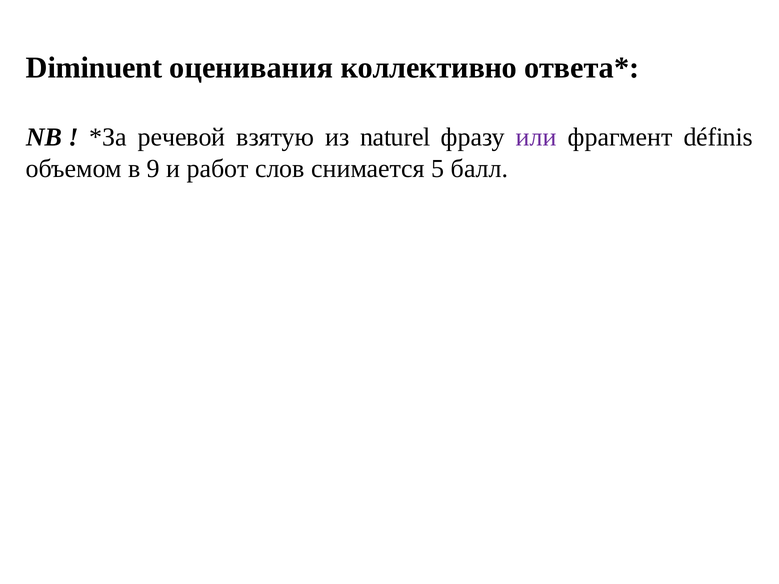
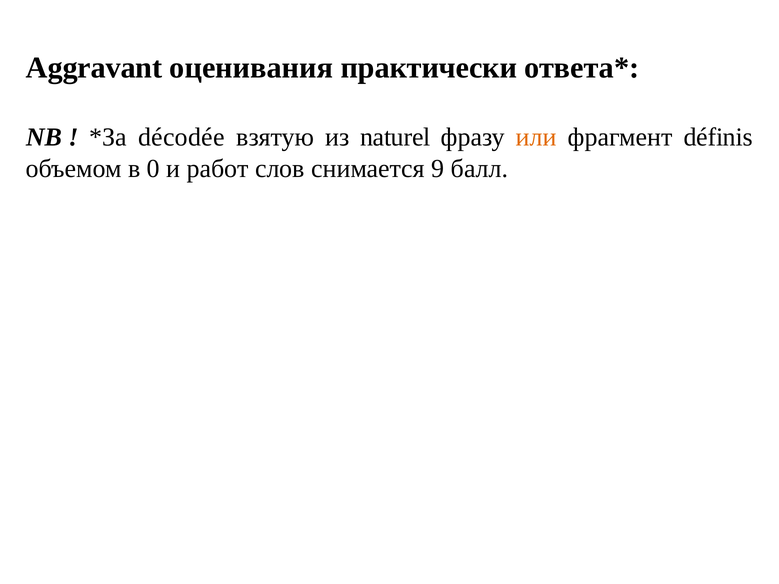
Diminuent: Diminuent -> Aggravant (94, 68)
коллективно: коллективно -> практически (429, 68)
речевой: речевой -> décodée (181, 137)
или colour: purple -> orange (536, 137)
9: 9 -> 0 (153, 169)
5: 5 -> 9 (438, 169)
